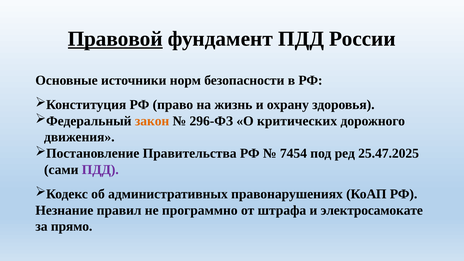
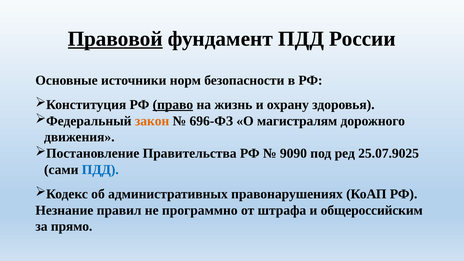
право underline: none -> present (173, 105)
296-ФЗ: 296-ФЗ -> 696-ФЗ (211, 121)
критических: критических -> магистралям (297, 121)
7454: 7454 -> 9090 (293, 153)
25.47.2025: 25.47.2025 -> 25.07.9025 (389, 153)
ПДД colour: purple -> blue (100, 170)
электросамокате: электросамокате -> общероссийским (372, 210)
